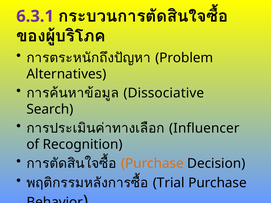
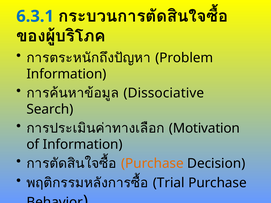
6.3.1 colour: purple -> blue (35, 16)
Alternatives: Alternatives -> Information (66, 74)
Influencer: Influencer -> Motivation (204, 128)
of Recognition: Recognition -> Information (83, 145)
